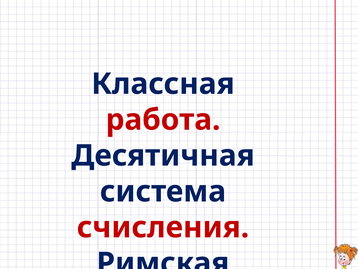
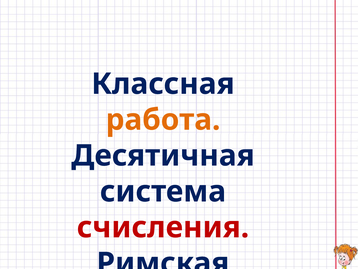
работа colour: red -> orange (163, 120)
